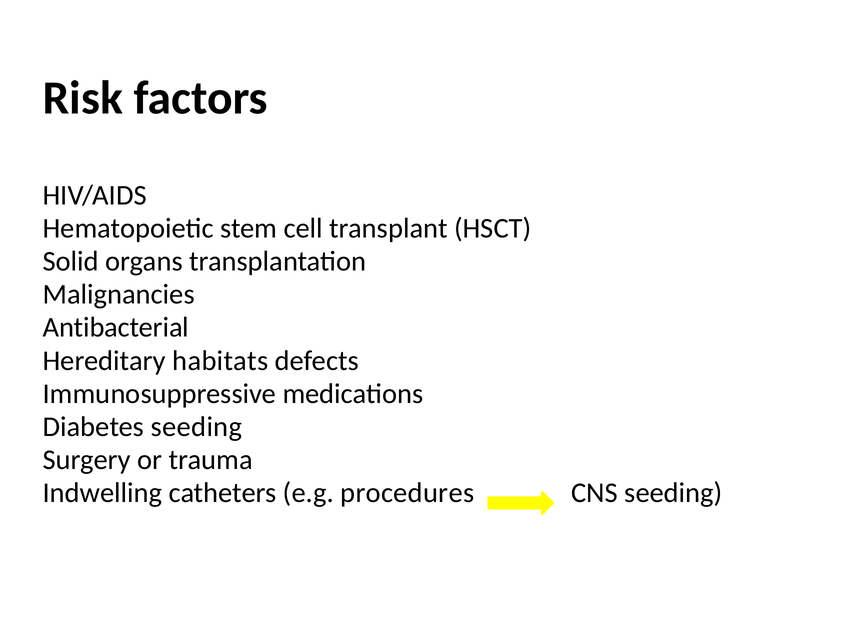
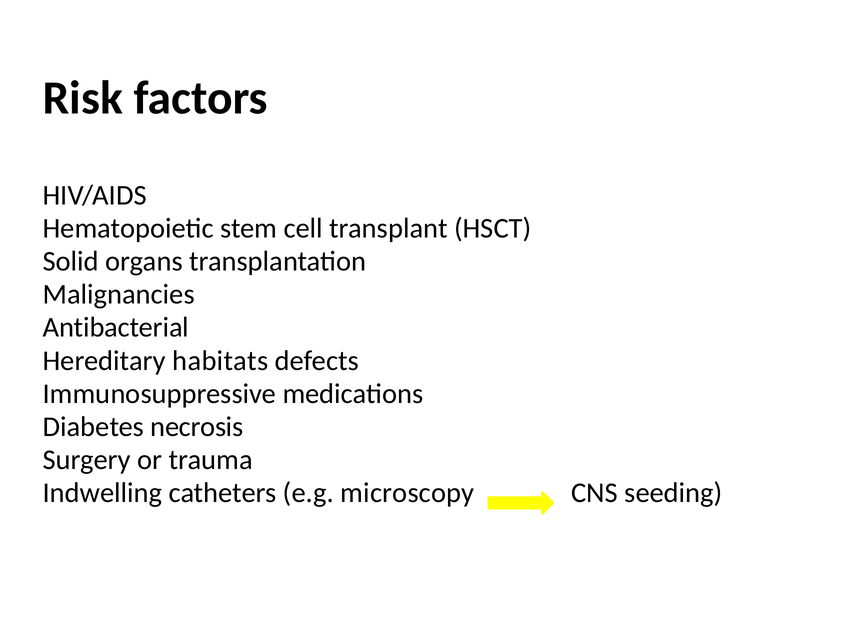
Diabetes seeding: seeding -> necrosis (197, 427)
procedures: procedures -> microscopy (407, 493)
